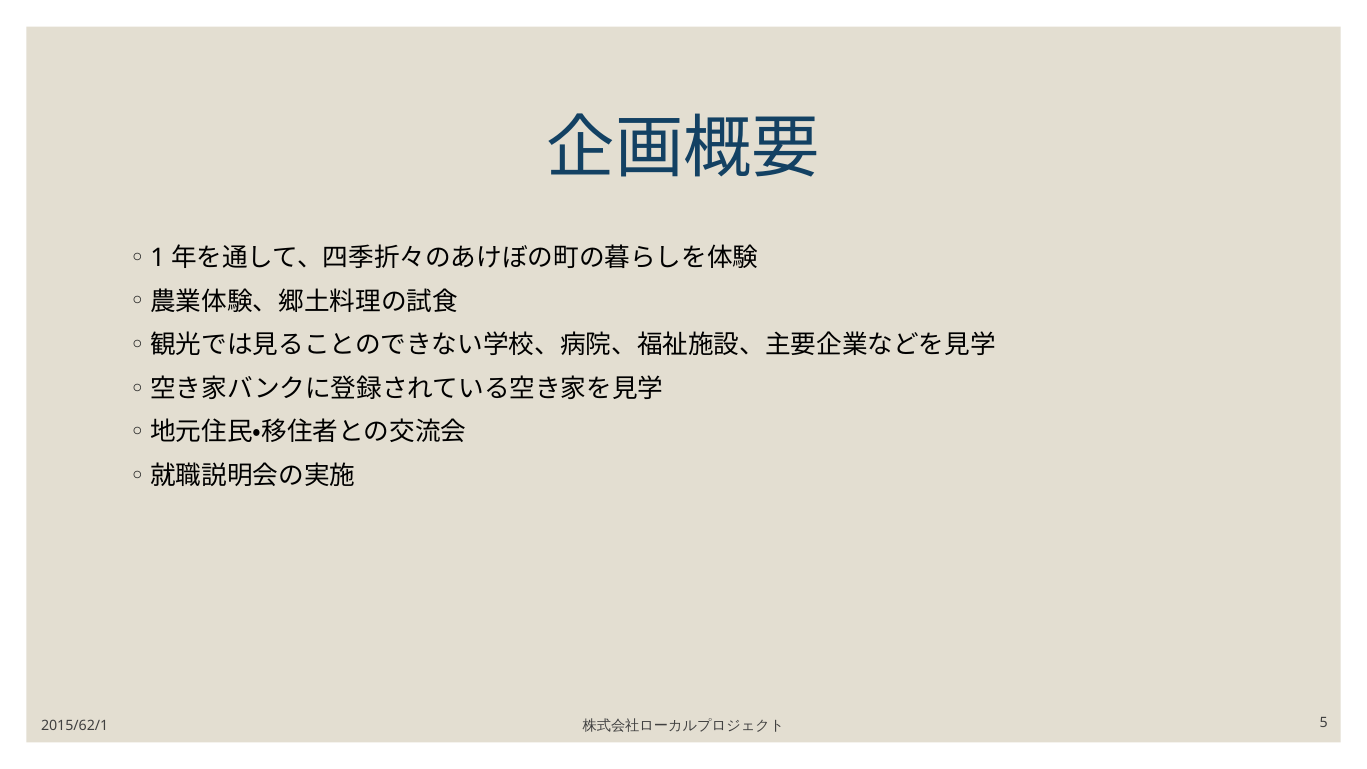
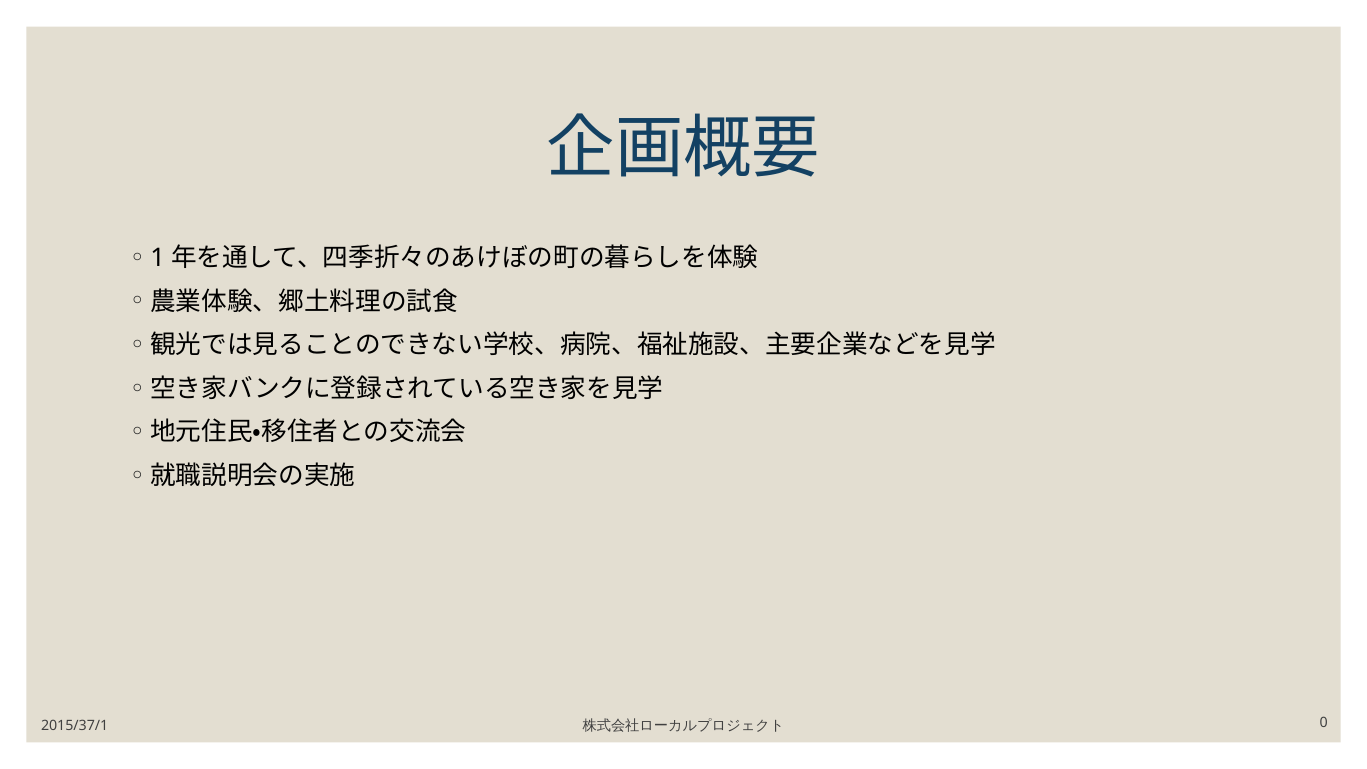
5: 5 -> 0 (1324, 723)
2015/62/1: 2015/62/1 -> 2015/37/1 (75, 725)
